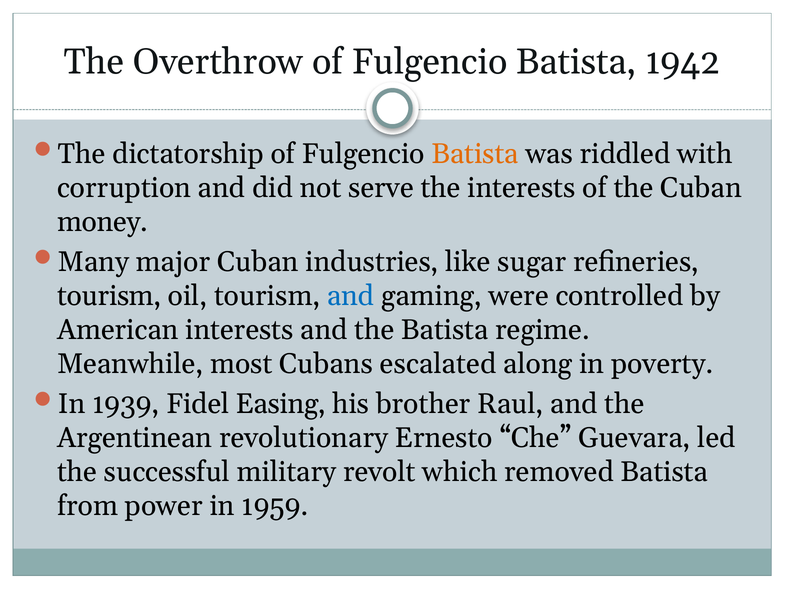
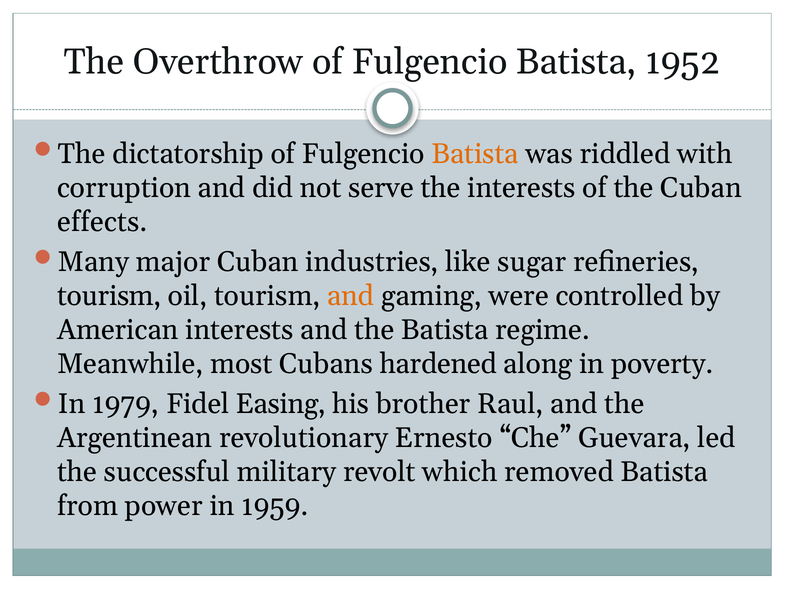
1942: 1942 -> 1952 (683, 62)
money: money -> effects (102, 222)
and colour: blue -> orange (351, 296)
escalated: escalated -> hardened (438, 364)
1939: 1939 -> 1979 (126, 404)
